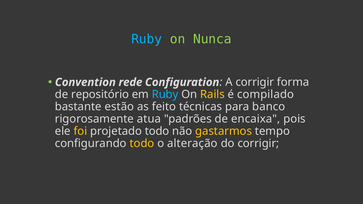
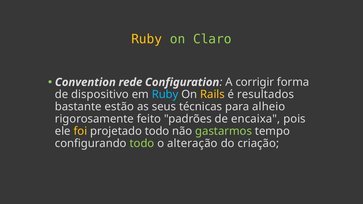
Ruby colour: light blue -> yellow (147, 39)
Nunca: Nunca -> Claro (212, 39)
repositório: repositório -> dispositivo (100, 95)
compilado: compilado -> resultados (266, 95)
feito: feito -> seus (164, 107)
banco: banco -> alheio (269, 107)
atua: atua -> feito (149, 119)
gastarmos colour: yellow -> light green (224, 131)
todo colour: yellow -> light green (142, 144)
do corrigir: corrigir -> criação (258, 144)
